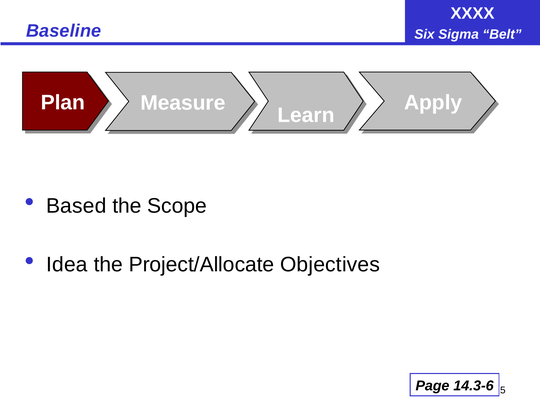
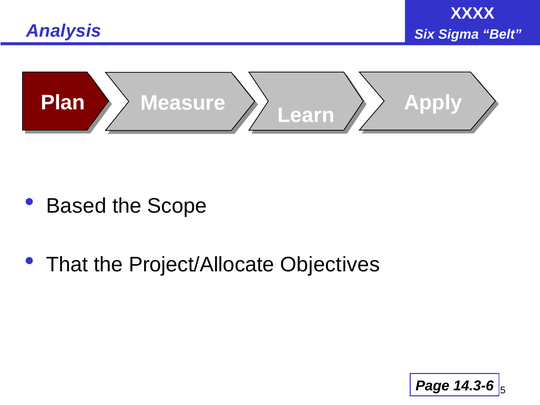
Baseline: Baseline -> Analysis (64, 31)
Idea: Idea -> That (67, 265)
